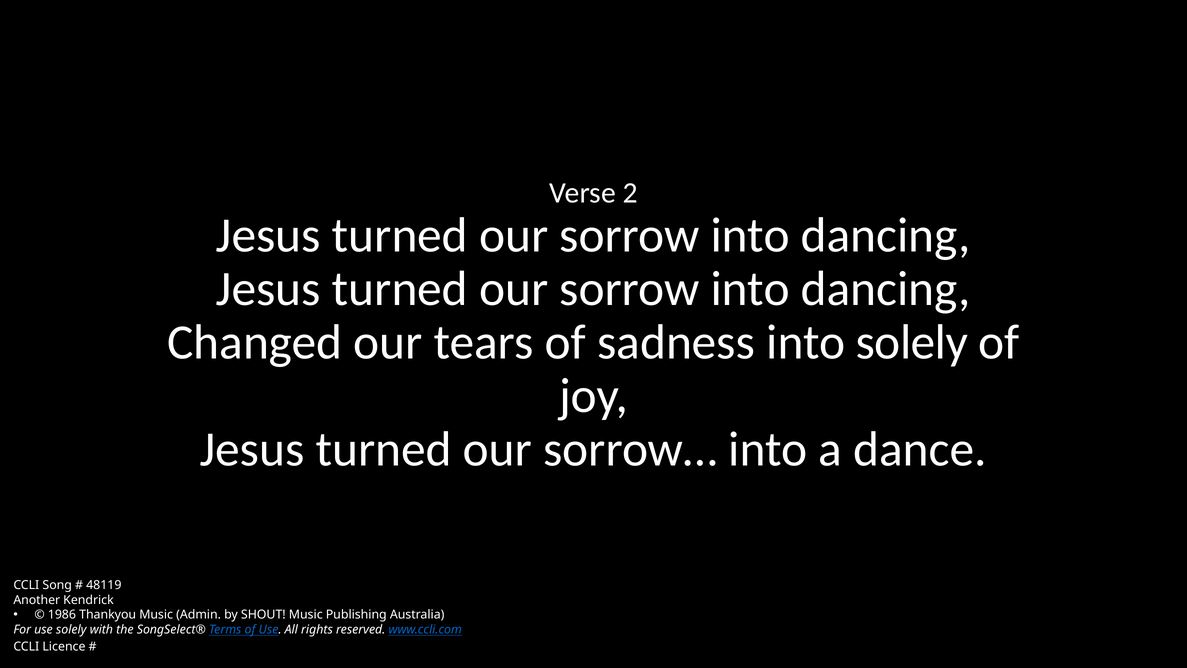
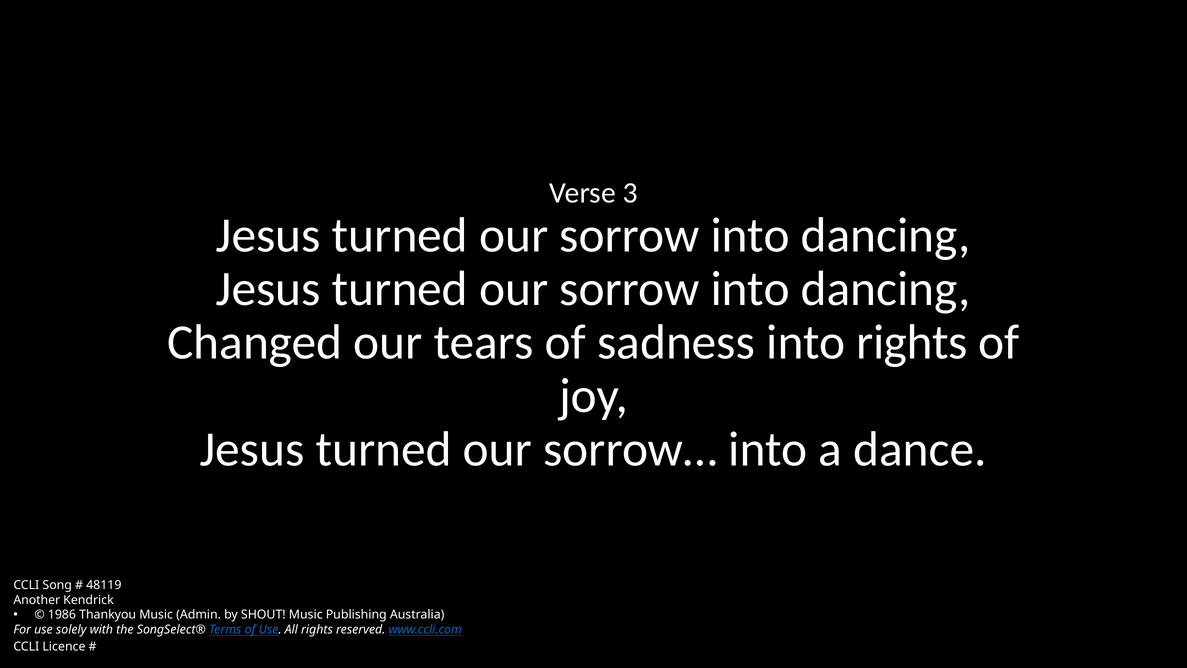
2: 2 -> 3 (630, 193)
into solely: solely -> rights (912, 342)
